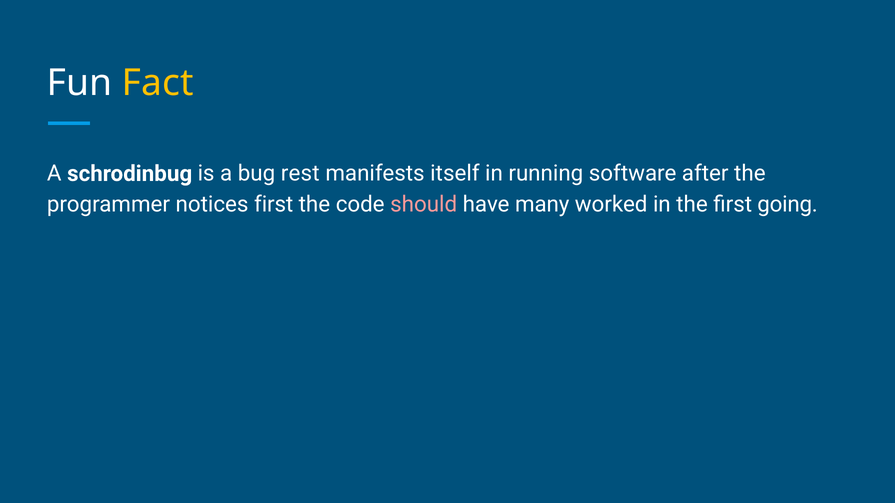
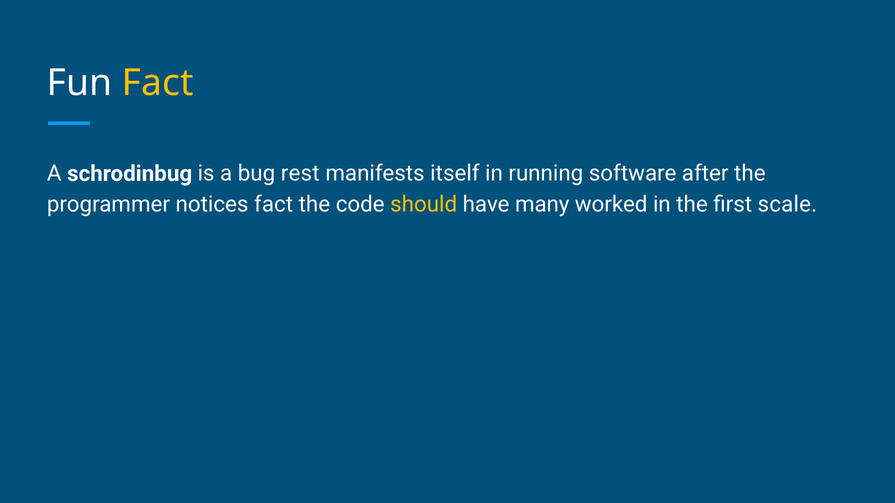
notices first: first -> fact (274, 205)
should colour: pink -> yellow (424, 205)
going: going -> scale (787, 205)
